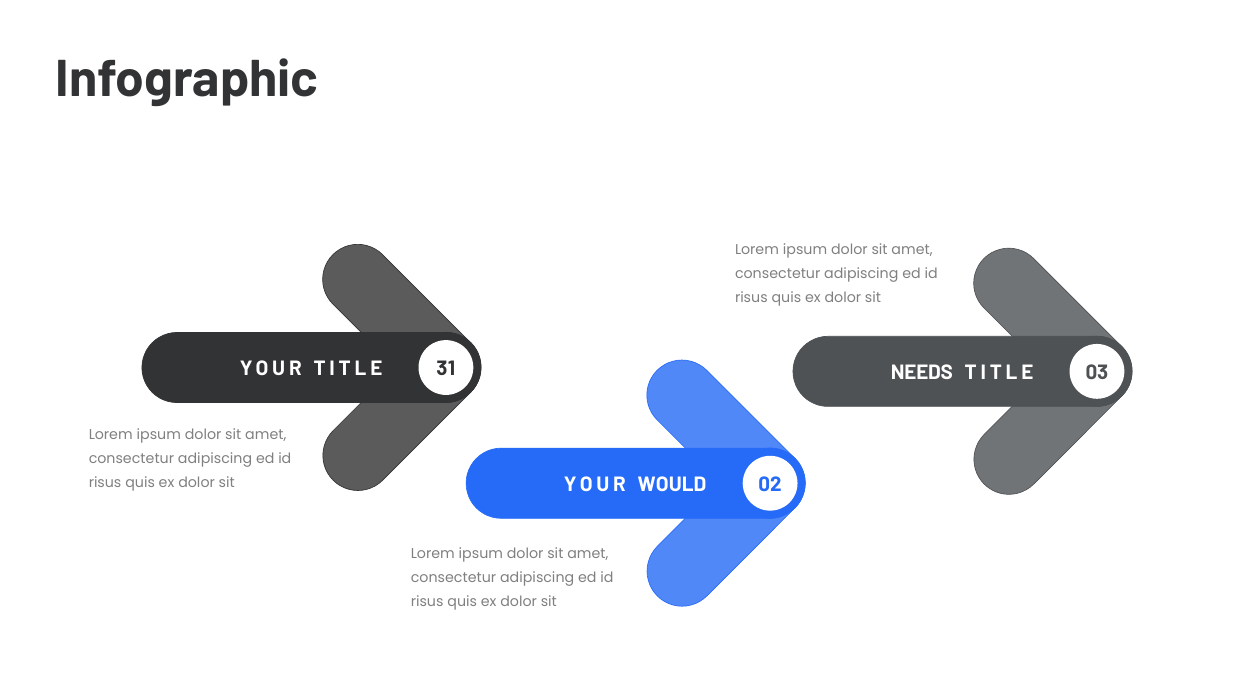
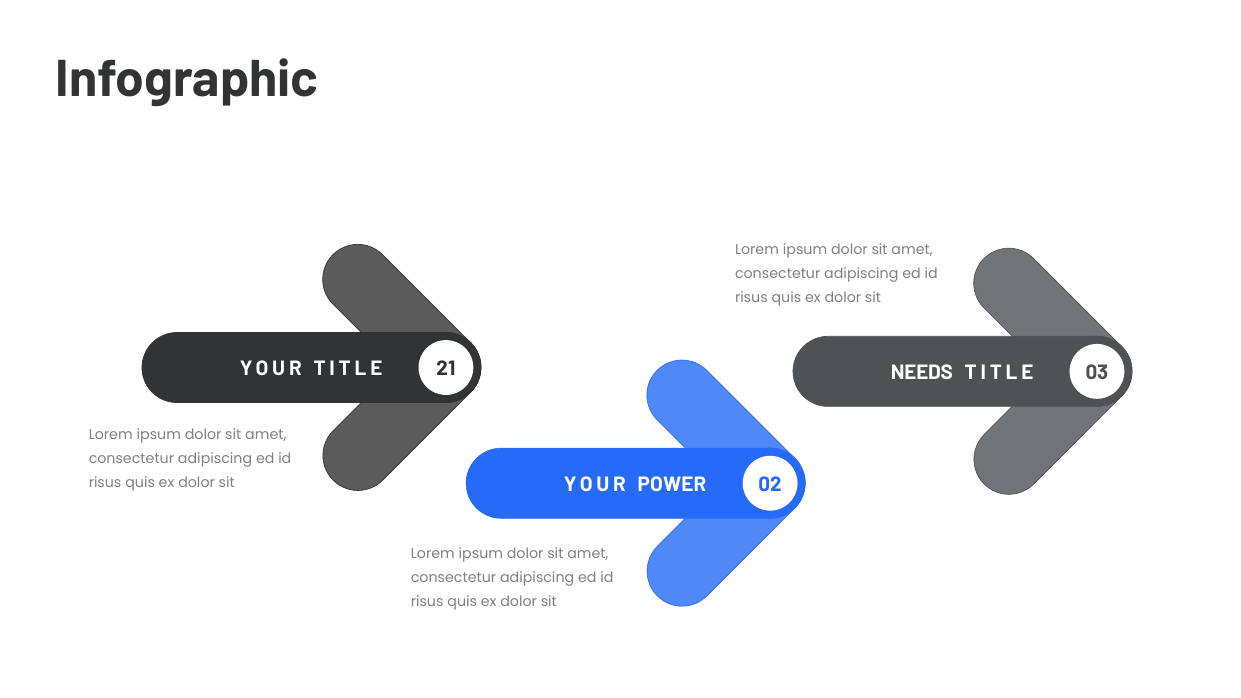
31: 31 -> 21 (446, 369)
WOULD: WOULD -> POWER (672, 485)
